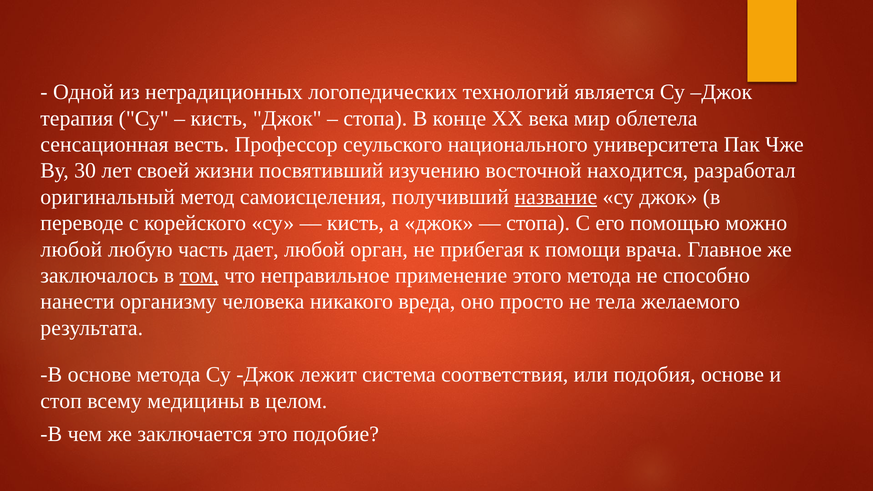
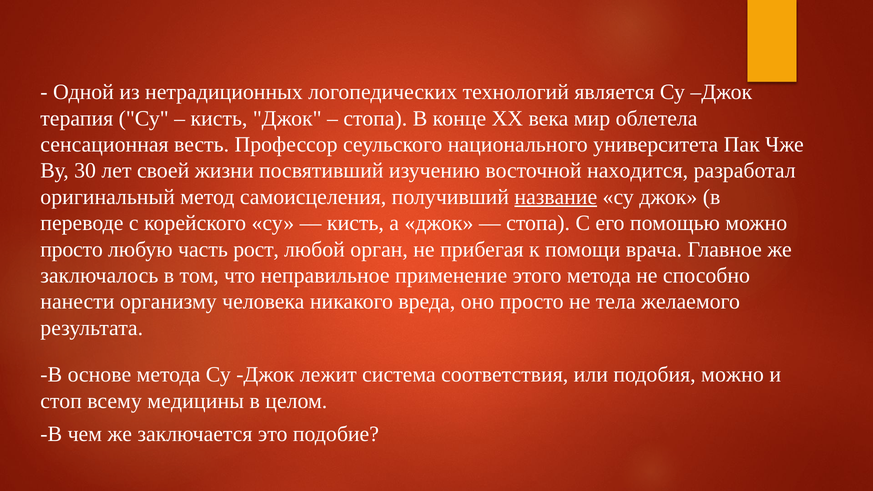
любой: любой -> просто (72, 249)
дает: дает -> рост (256, 249)
том underline: present -> none (199, 276)
подобия основе: основе -> можно (732, 375)
